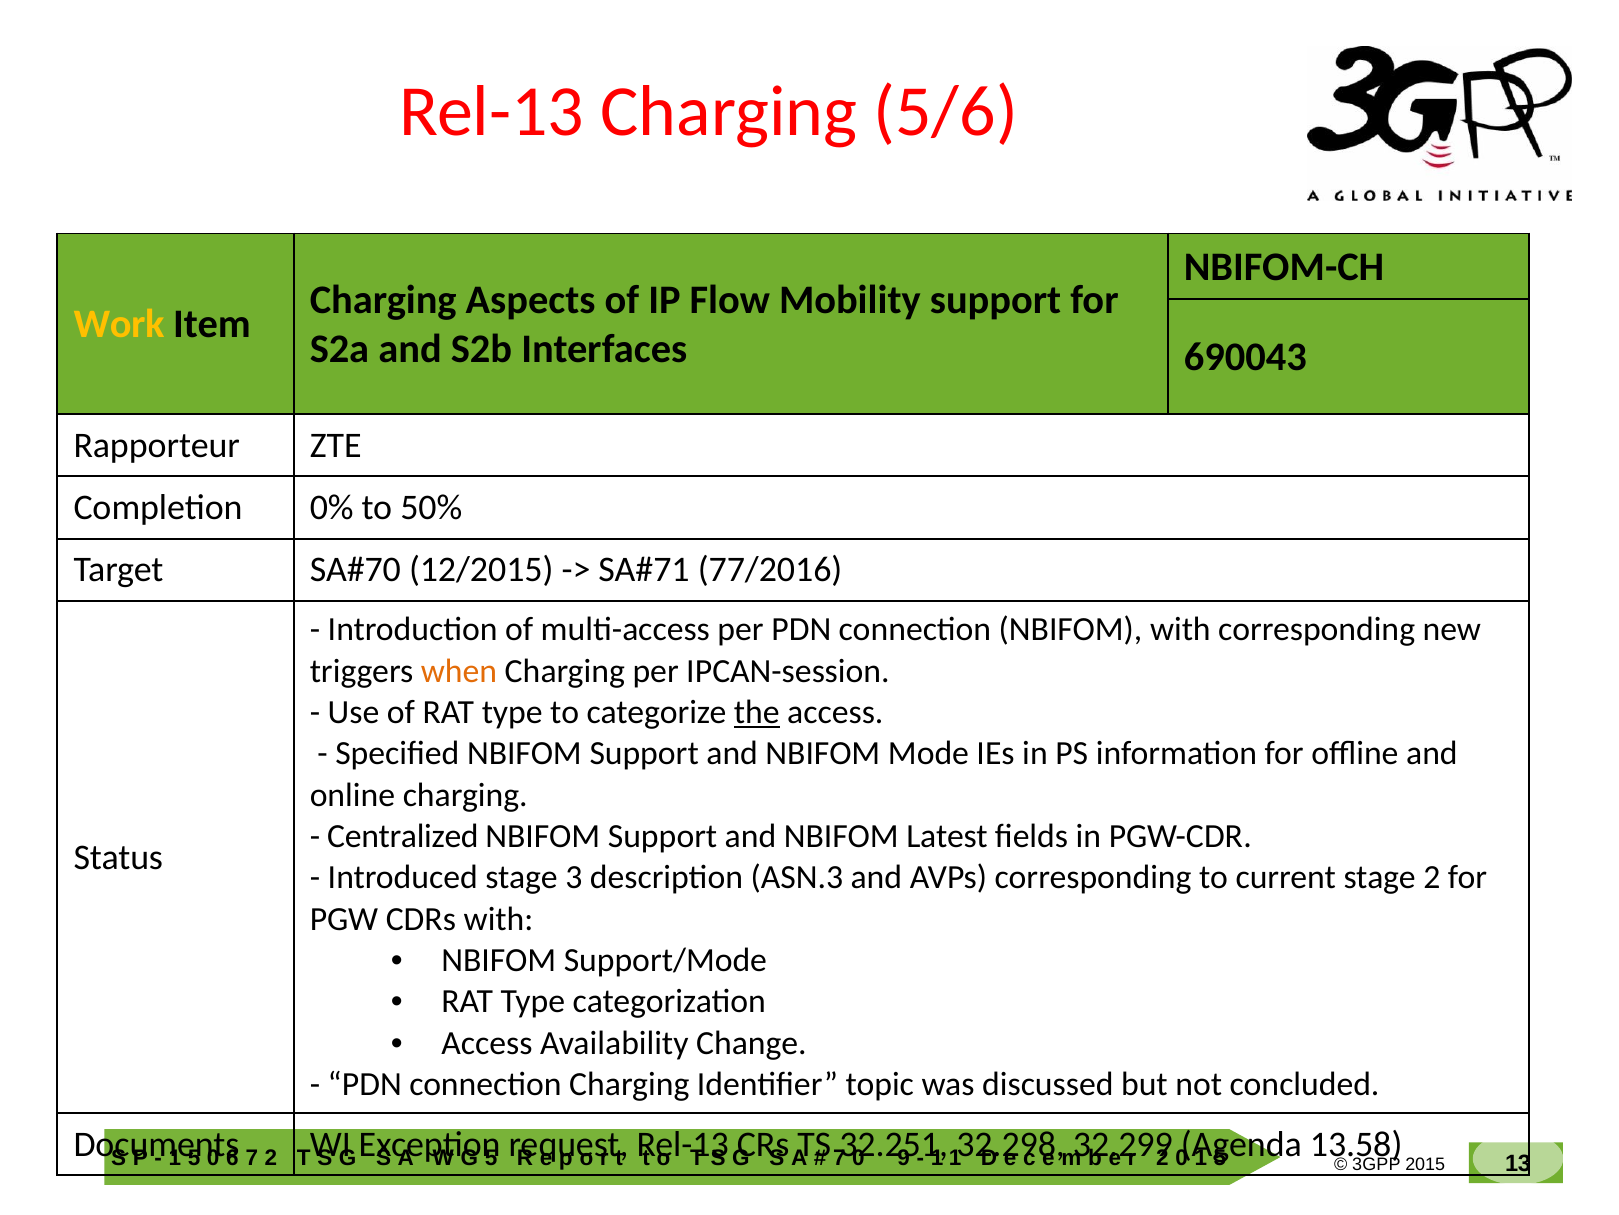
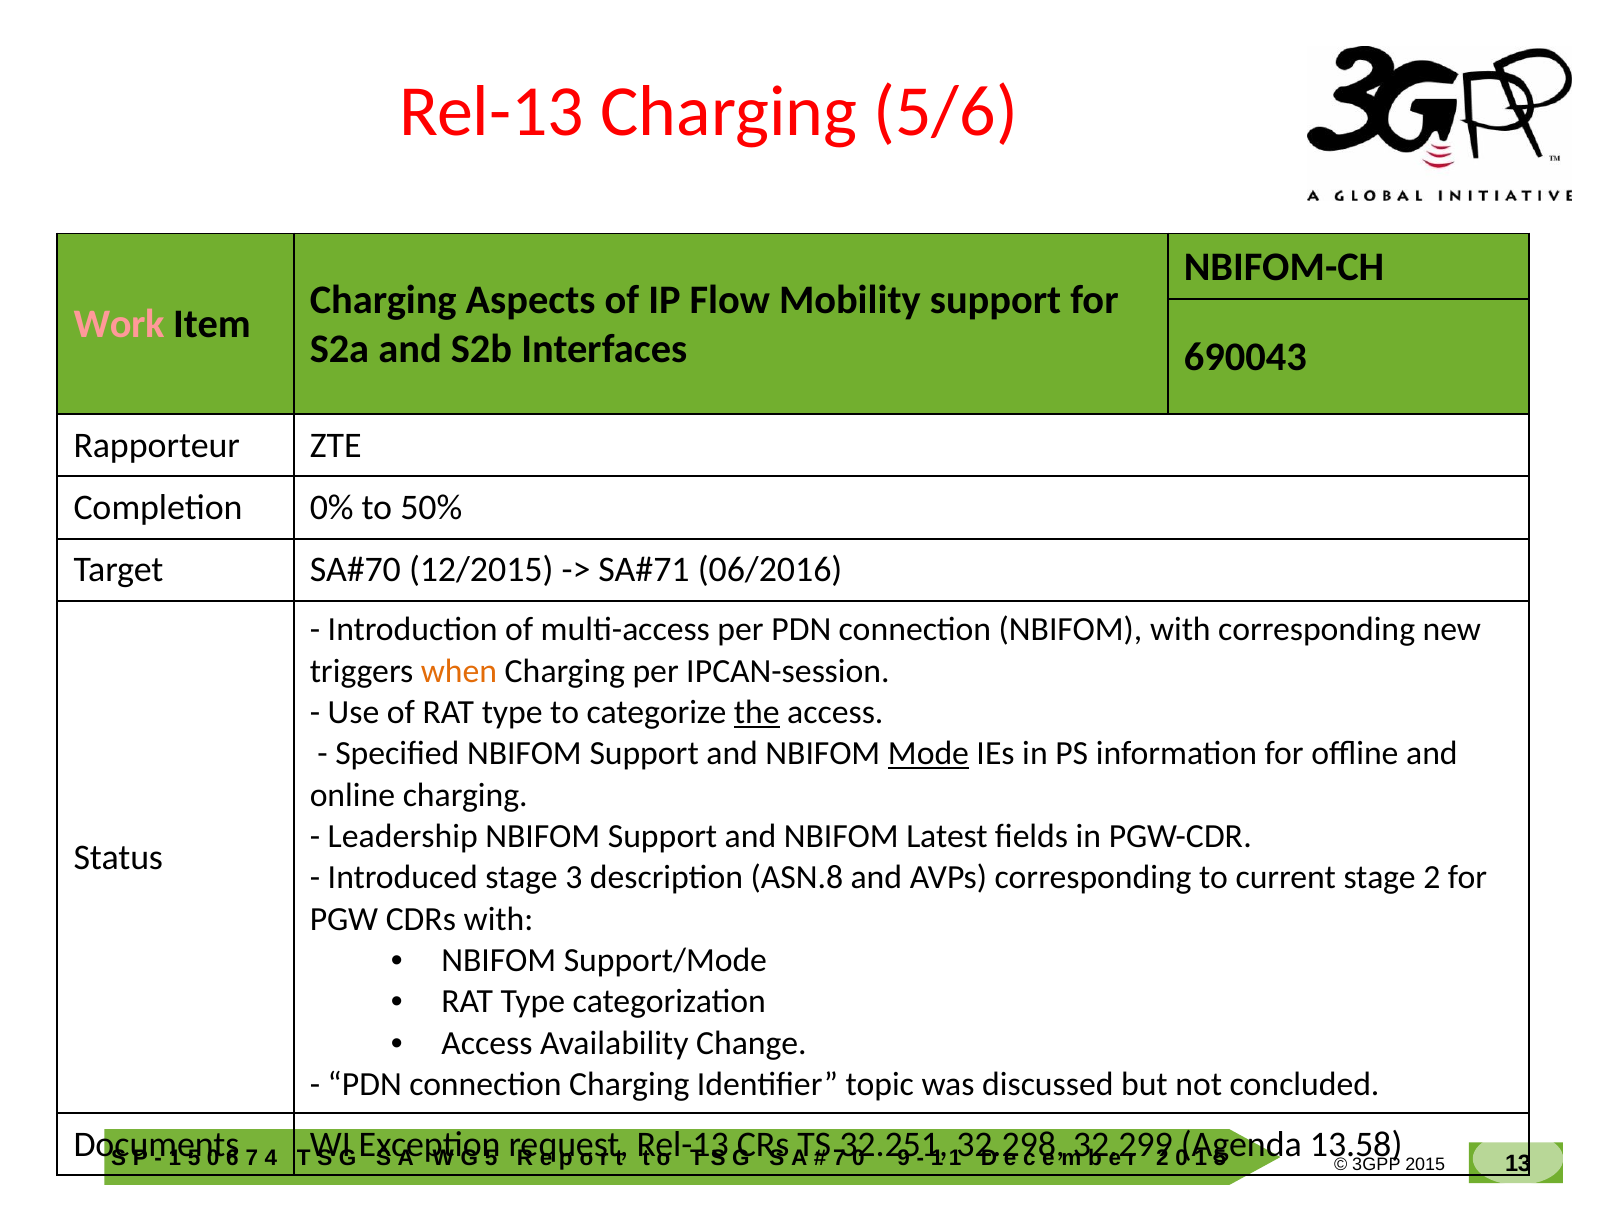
Work colour: yellow -> pink (119, 324)
77/2016: 77/2016 -> 06/2016 (770, 570)
Mode underline: none -> present (928, 753)
Centralized: Centralized -> Leadership (403, 836)
ASN.3: ASN.3 -> ASN.8 (797, 877)
2: 2 -> 4 (271, 1157)
